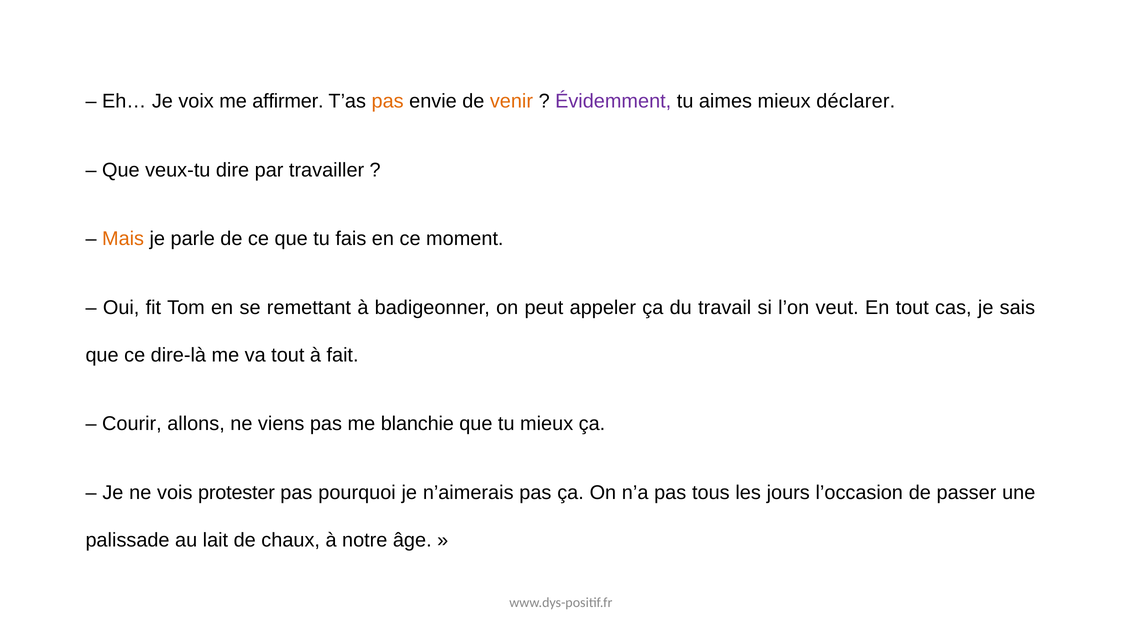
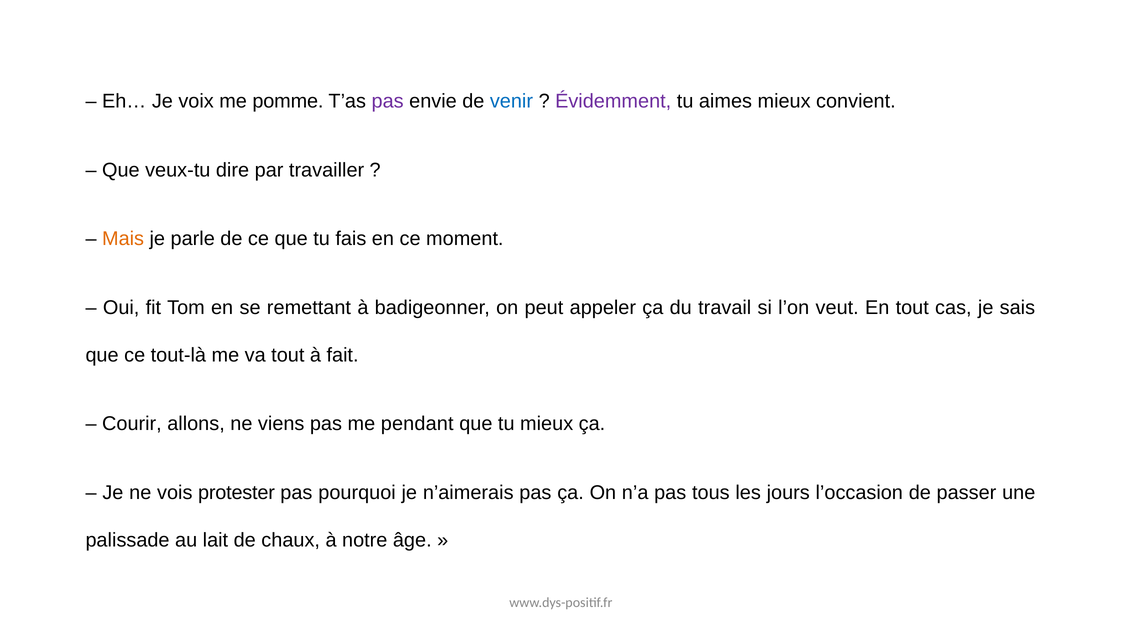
affirmer: affirmer -> pomme (288, 101)
pas colour: orange -> purple (388, 101)
venir colour: orange -> blue (511, 101)
déclarer: déclarer -> convient (856, 101)
dire-là: dire-là -> tout-là (178, 355)
blanchie: blanchie -> pendant (417, 424)
